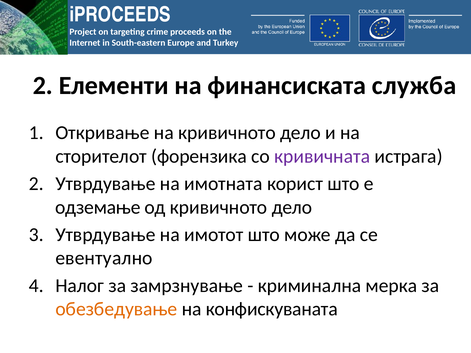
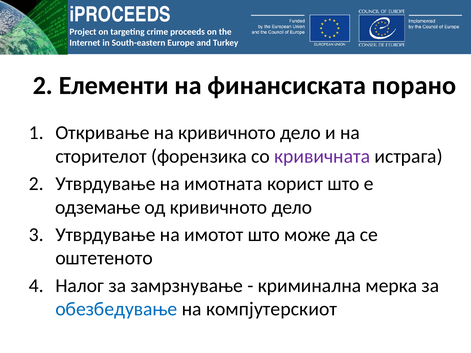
служба: служба -> порано (414, 85)
евентуално: евентуално -> оштетеното (104, 258)
обезбедување colour: orange -> blue (116, 309)
конфискуваната: конфискуваната -> компјутерскиот (272, 309)
